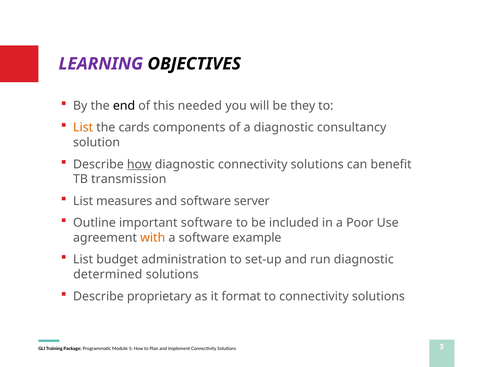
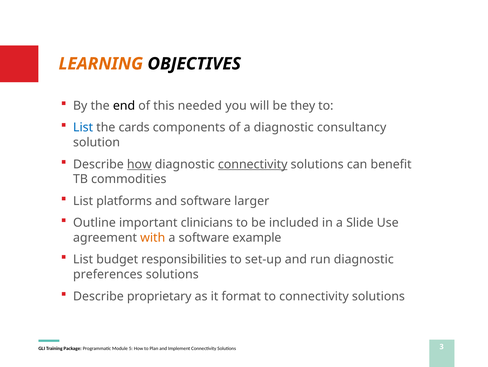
LEARNING colour: purple -> orange (101, 64)
List colour: orange -> blue (83, 128)
connectivity underline: none -> present (253, 164)
transmission: transmission -> commodities (129, 179)
measures: measures -> platforms (124, 201)
server: server -> larger (252, 201)
important software: software -> clinicians (207, 223)
Poor: Poor -> Slide (360, 223)
administration: administration -> responsibilities (184, 260)
determined: determined -> preferences (108, 275)
